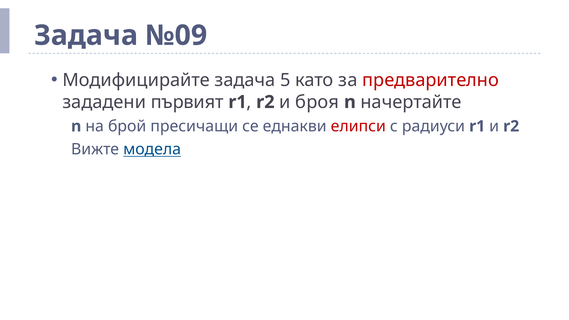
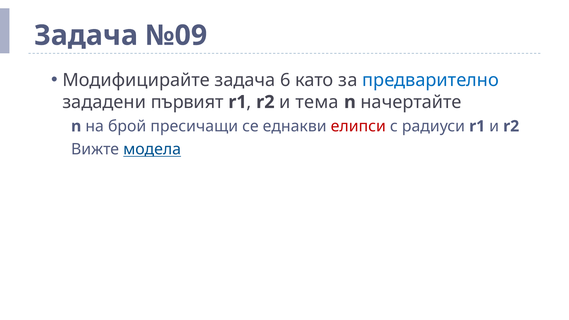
5: 5 -> 6 (285, 80)
предварително colour: red -> blue (431, 80)
броя: броя -> тема (317, 102)
